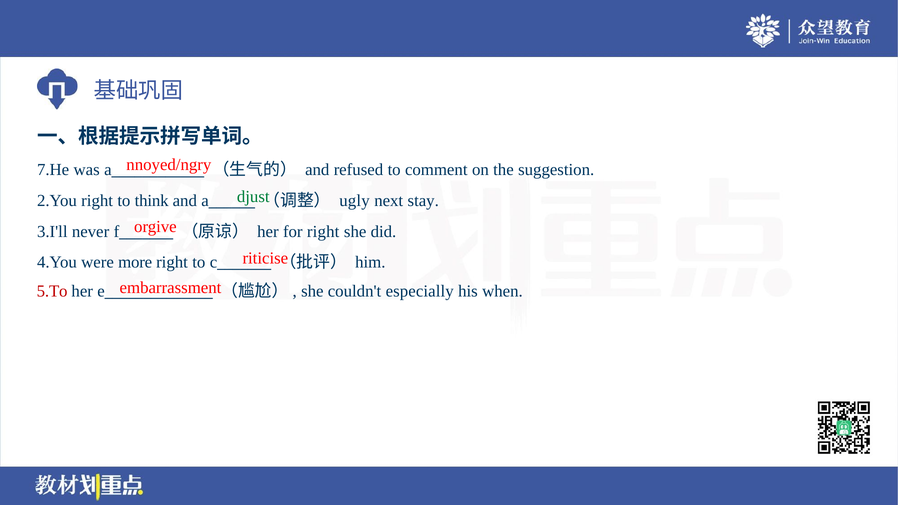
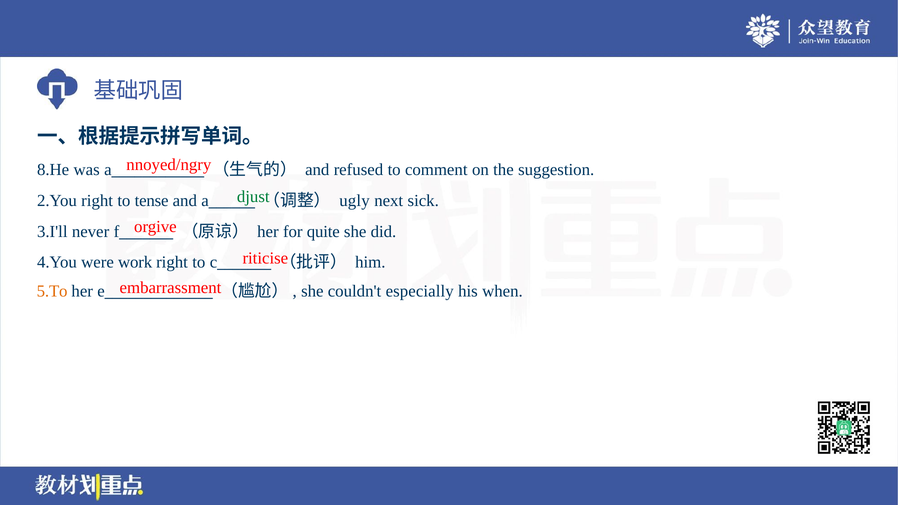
7.He: 7.He -> 8.He (53, 170)
think: think -> tense (152, 201)
stay: stay -> sick (423, 201)
for right: right -> quite (323, 232)
more: more -> work (135, 262)
5.To colour: red -> orange (52, 291)
